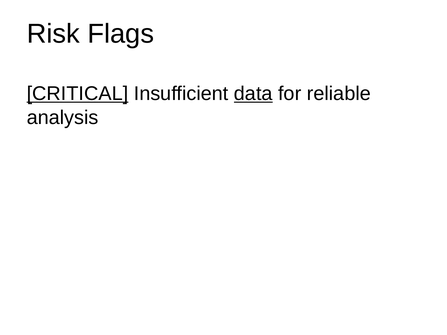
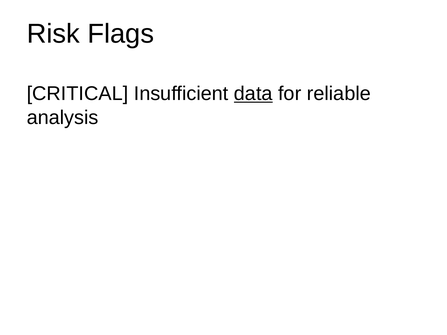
CRITICAL underline: present -> none (78, 94)
